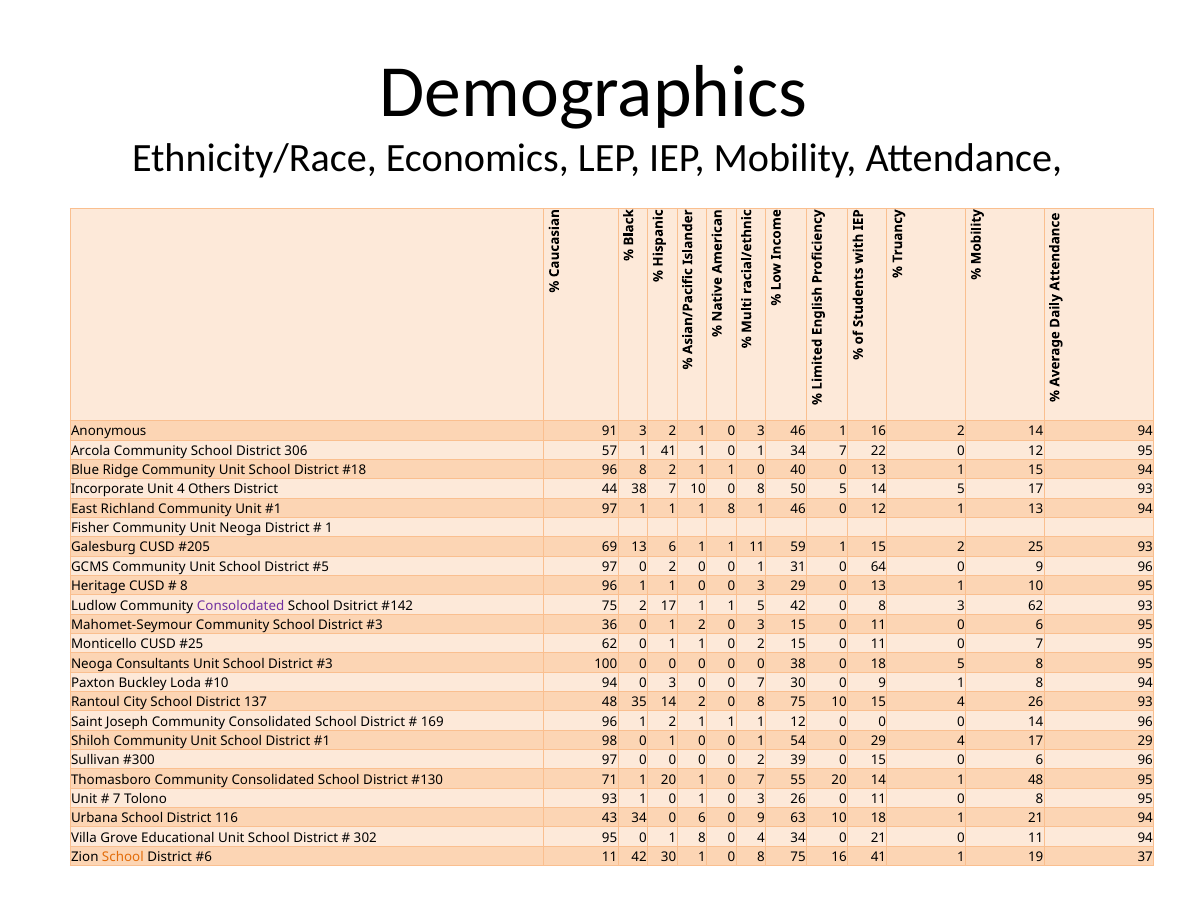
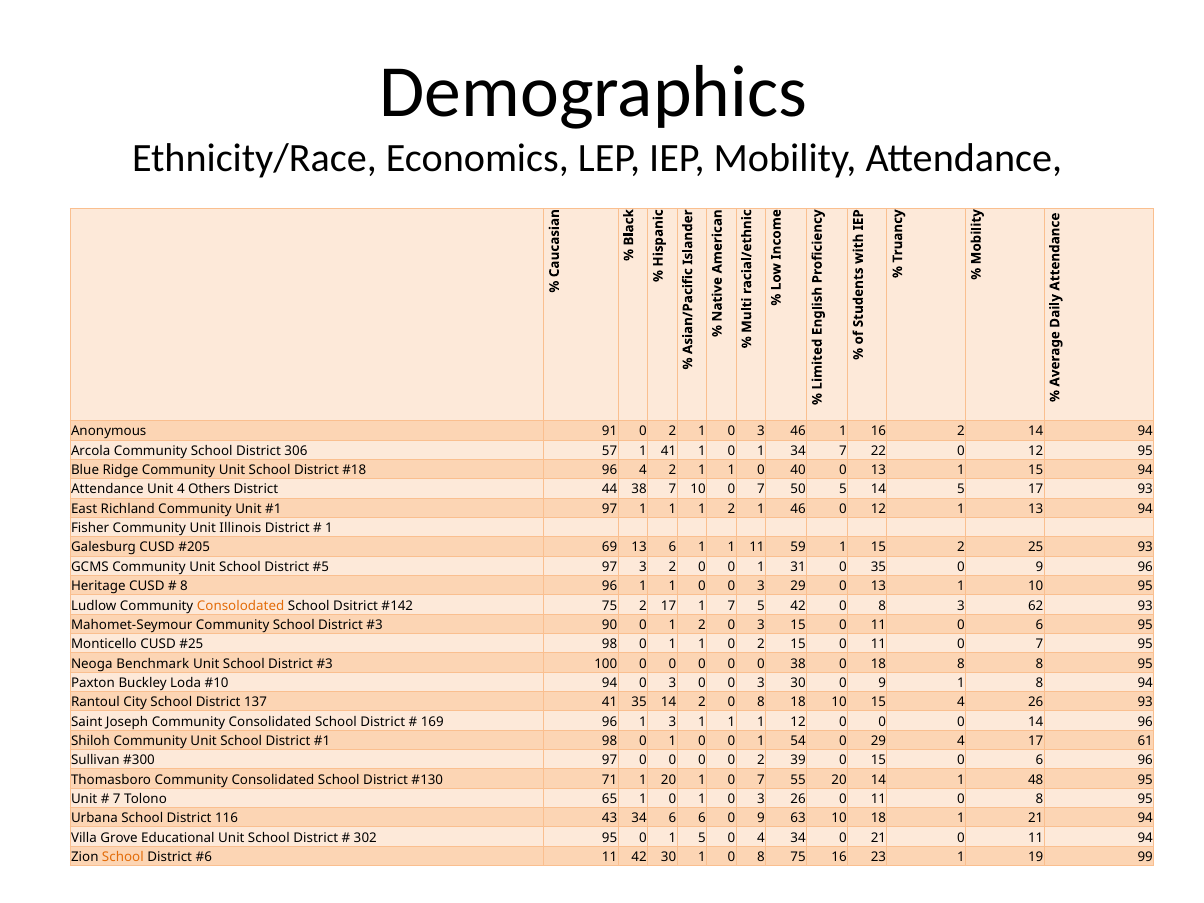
91 3: 3 -> 0 (643, 432)
96 8: 8 -> 4 (643, 470)
Incorporate: Incorporate -> Attendance (107, 490)
10 0 8: 8 -> 7 (761, 490)
1 1 8: 8 -> 2 (731, 509)
Unit Neoga: Neoga -> Illinois (240, 528)
0: 0 -> 3 (643, 567)
0 64: 64 -> 35 (878, 567)
Consolodated colour: purple -> orange (241, 606)
17 1 1: 1 -> 7 (731, 606)
36: 36 -> 90 (610, 625)
62: 62 -> 98 (610, 644)
Consultants: Consultants -> Benchmark (153, 664)
18 5: 5 -> 8 (961, 664)
3 0 0 7: 7 -> 3 (761, 683)
137 48: 48 -> 41 (610, 702)
2 0 8 75: 75 -> 18 (798, 702)
96 1 2: 2 -> 3 (672, 722)
17 29: 29 -> 61 (1145, 741)
Tolono 93: 93 -> 65 (610, 799)
43 34 0: 0 -> 6 (672, 818)
0 1 8: 8 -> 5 (702, 838)
16 41: 41 -> 23 (878, 857)
37: 37 -> 99 (1145, 857)
